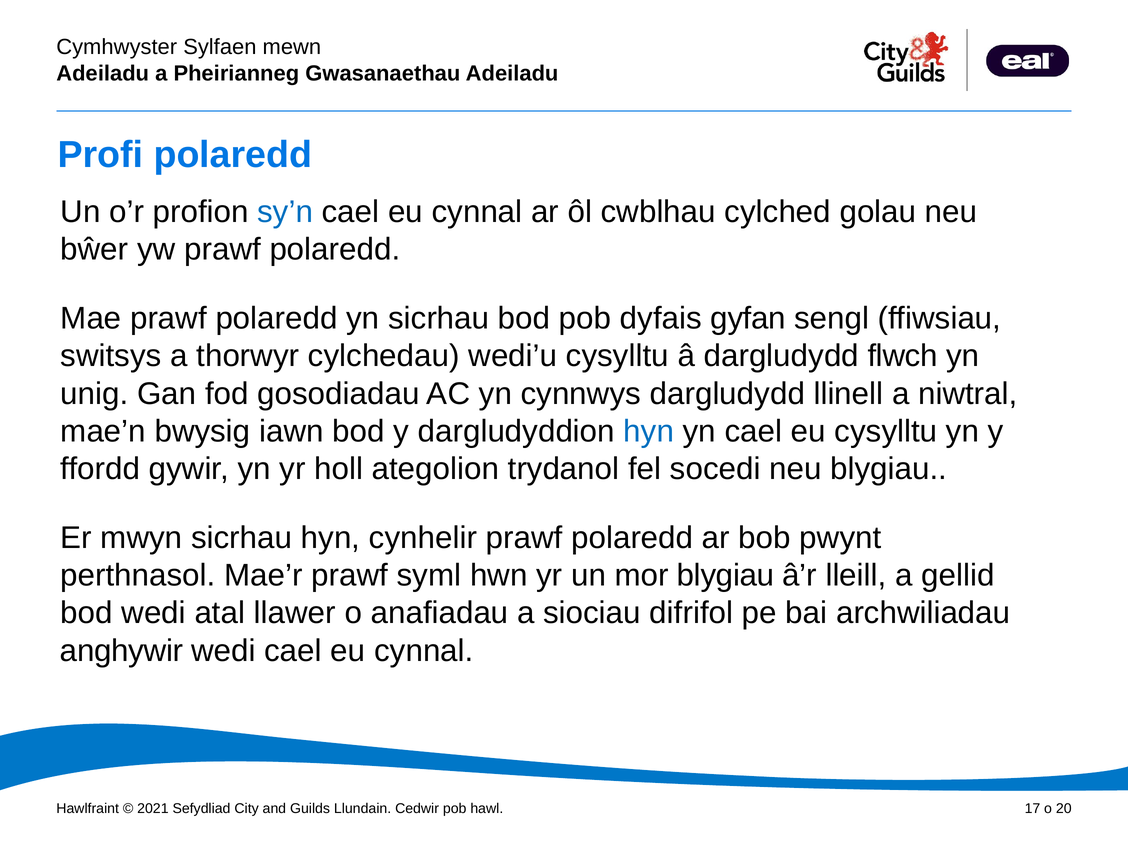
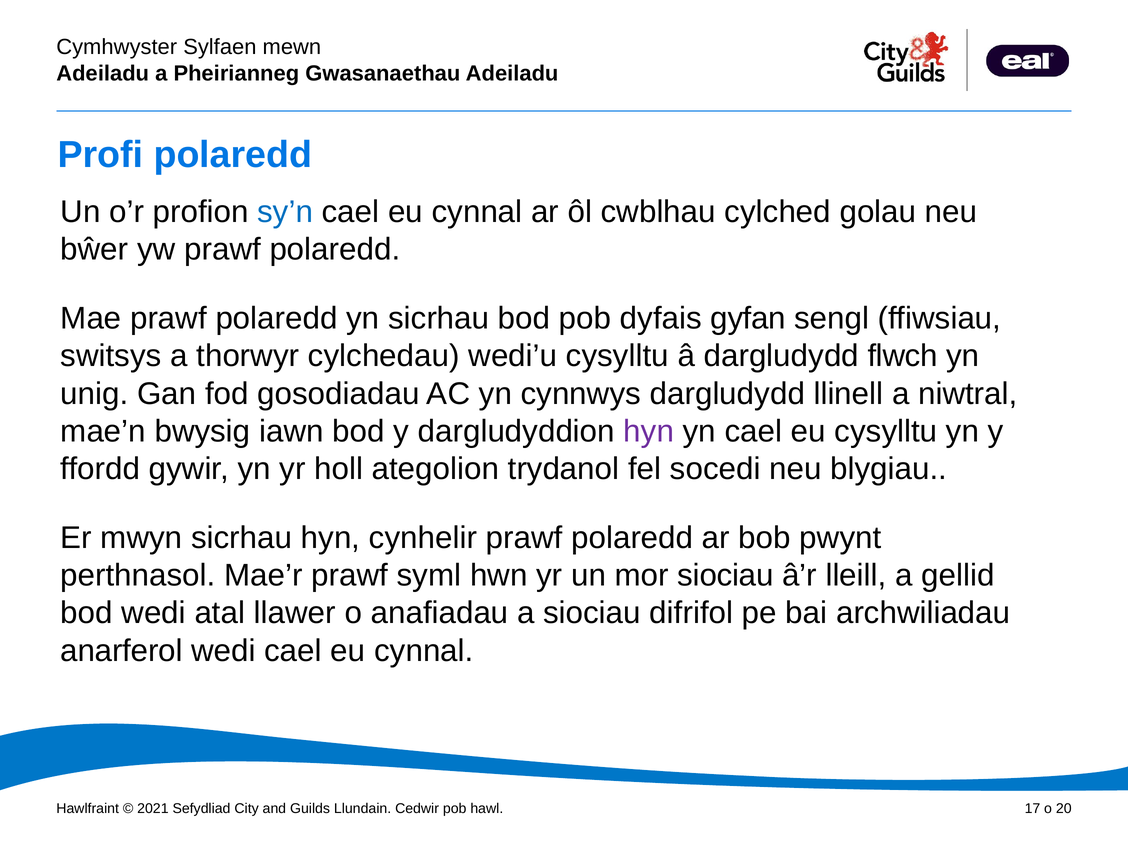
hyn colour: blue -> purple (649, 431)
mor blygiau: blygiau -> siociau (725, 576)
anghywir: anghywir -> anarferol (122, 651)
